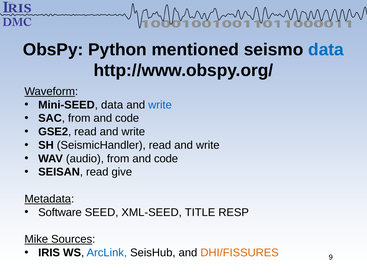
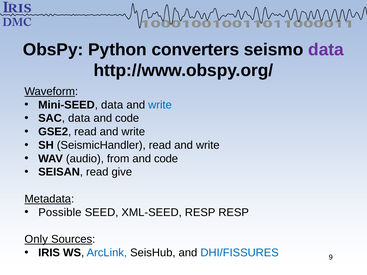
mentioned: mentioned -> converters (195, 50)
data colour: blue -> purple (326, 50)
SAC from: from -> data (79, 118)
Software: Software -> Possible (60, 213)
XML-SEED TITLE: TITLE -> RESP (200, 213)
Mike: Mike -> Only (36, 239)
DHI/FISSURES colour: orange -> blue (240, 253)
